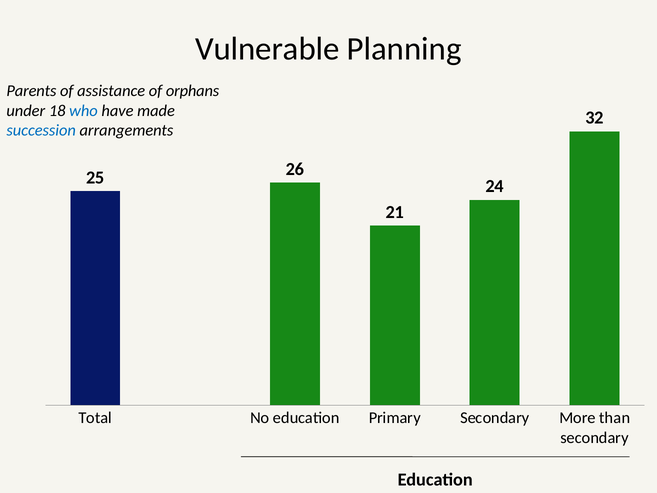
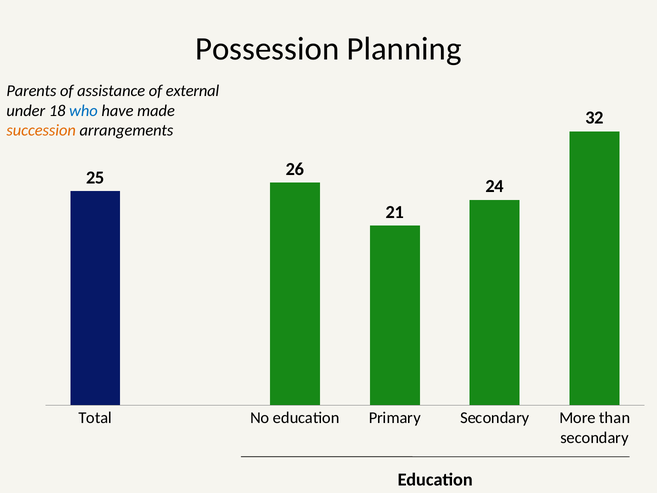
Vulnerable: Vulnerable -> Possession (267, 49)
orphans: orphans -> external (193, 91)
succession colour: blue -> orange (41, 130)
